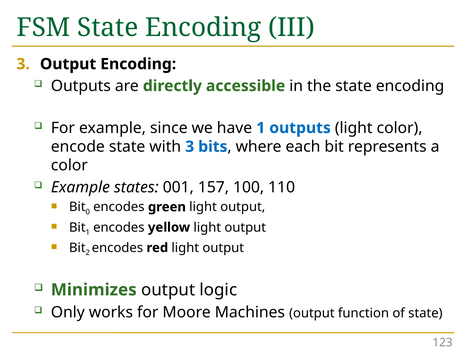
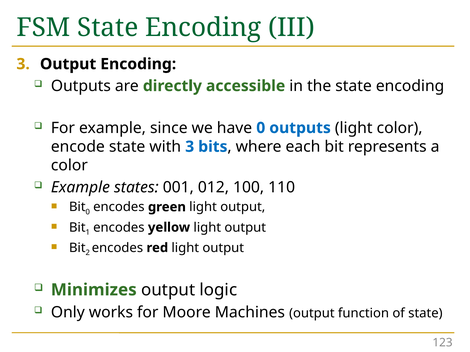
have 1: 1 -> 0 (261, 128)
157: 157 -> 012 (213, 188)
